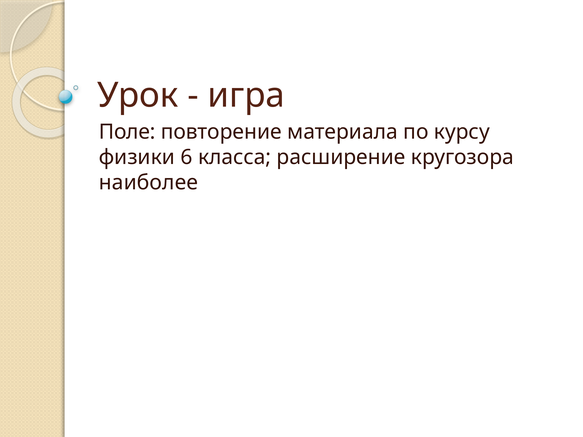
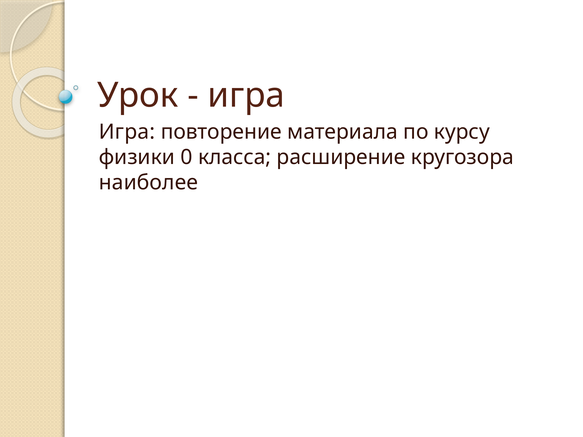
Поле: Поле -> Игра (127, 132)
6: 6 -> 0 (186, 157)
